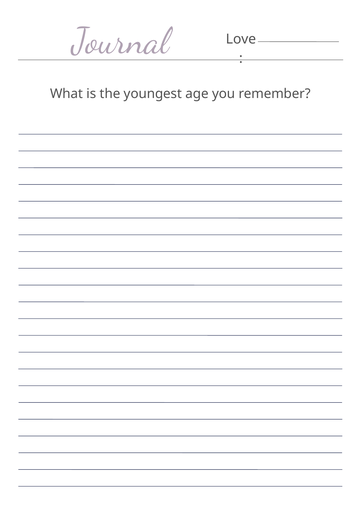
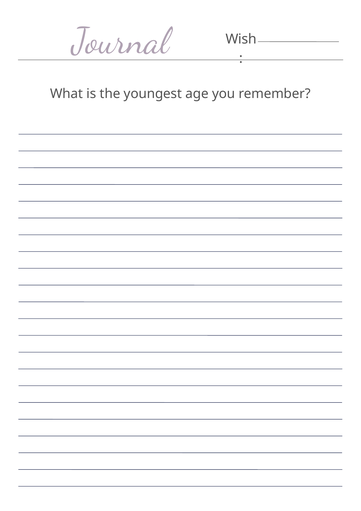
Love: Love -> Wish (241, 39)
